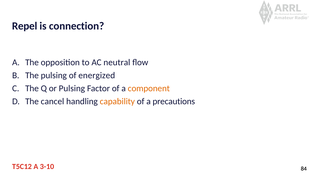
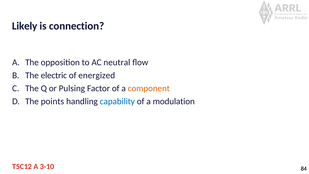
Repel: Repel -> Likely (25, 26)
The pulsing: pulsing -> electric (54, 75)
cancel: cancel -> points (52, 101)
capability colour: orange -> blue (117, 101)
precautions: precautions -> modulation (174, 101)
